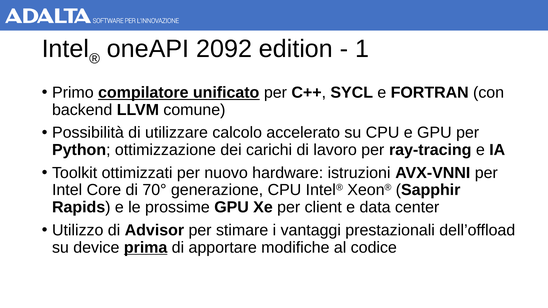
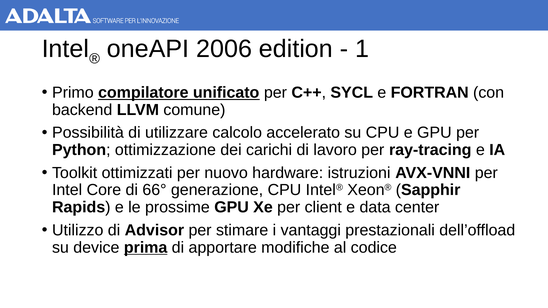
2092: 2092 -> 2006 (224, 49)
70°: 70° -> 66° (154, 190)
